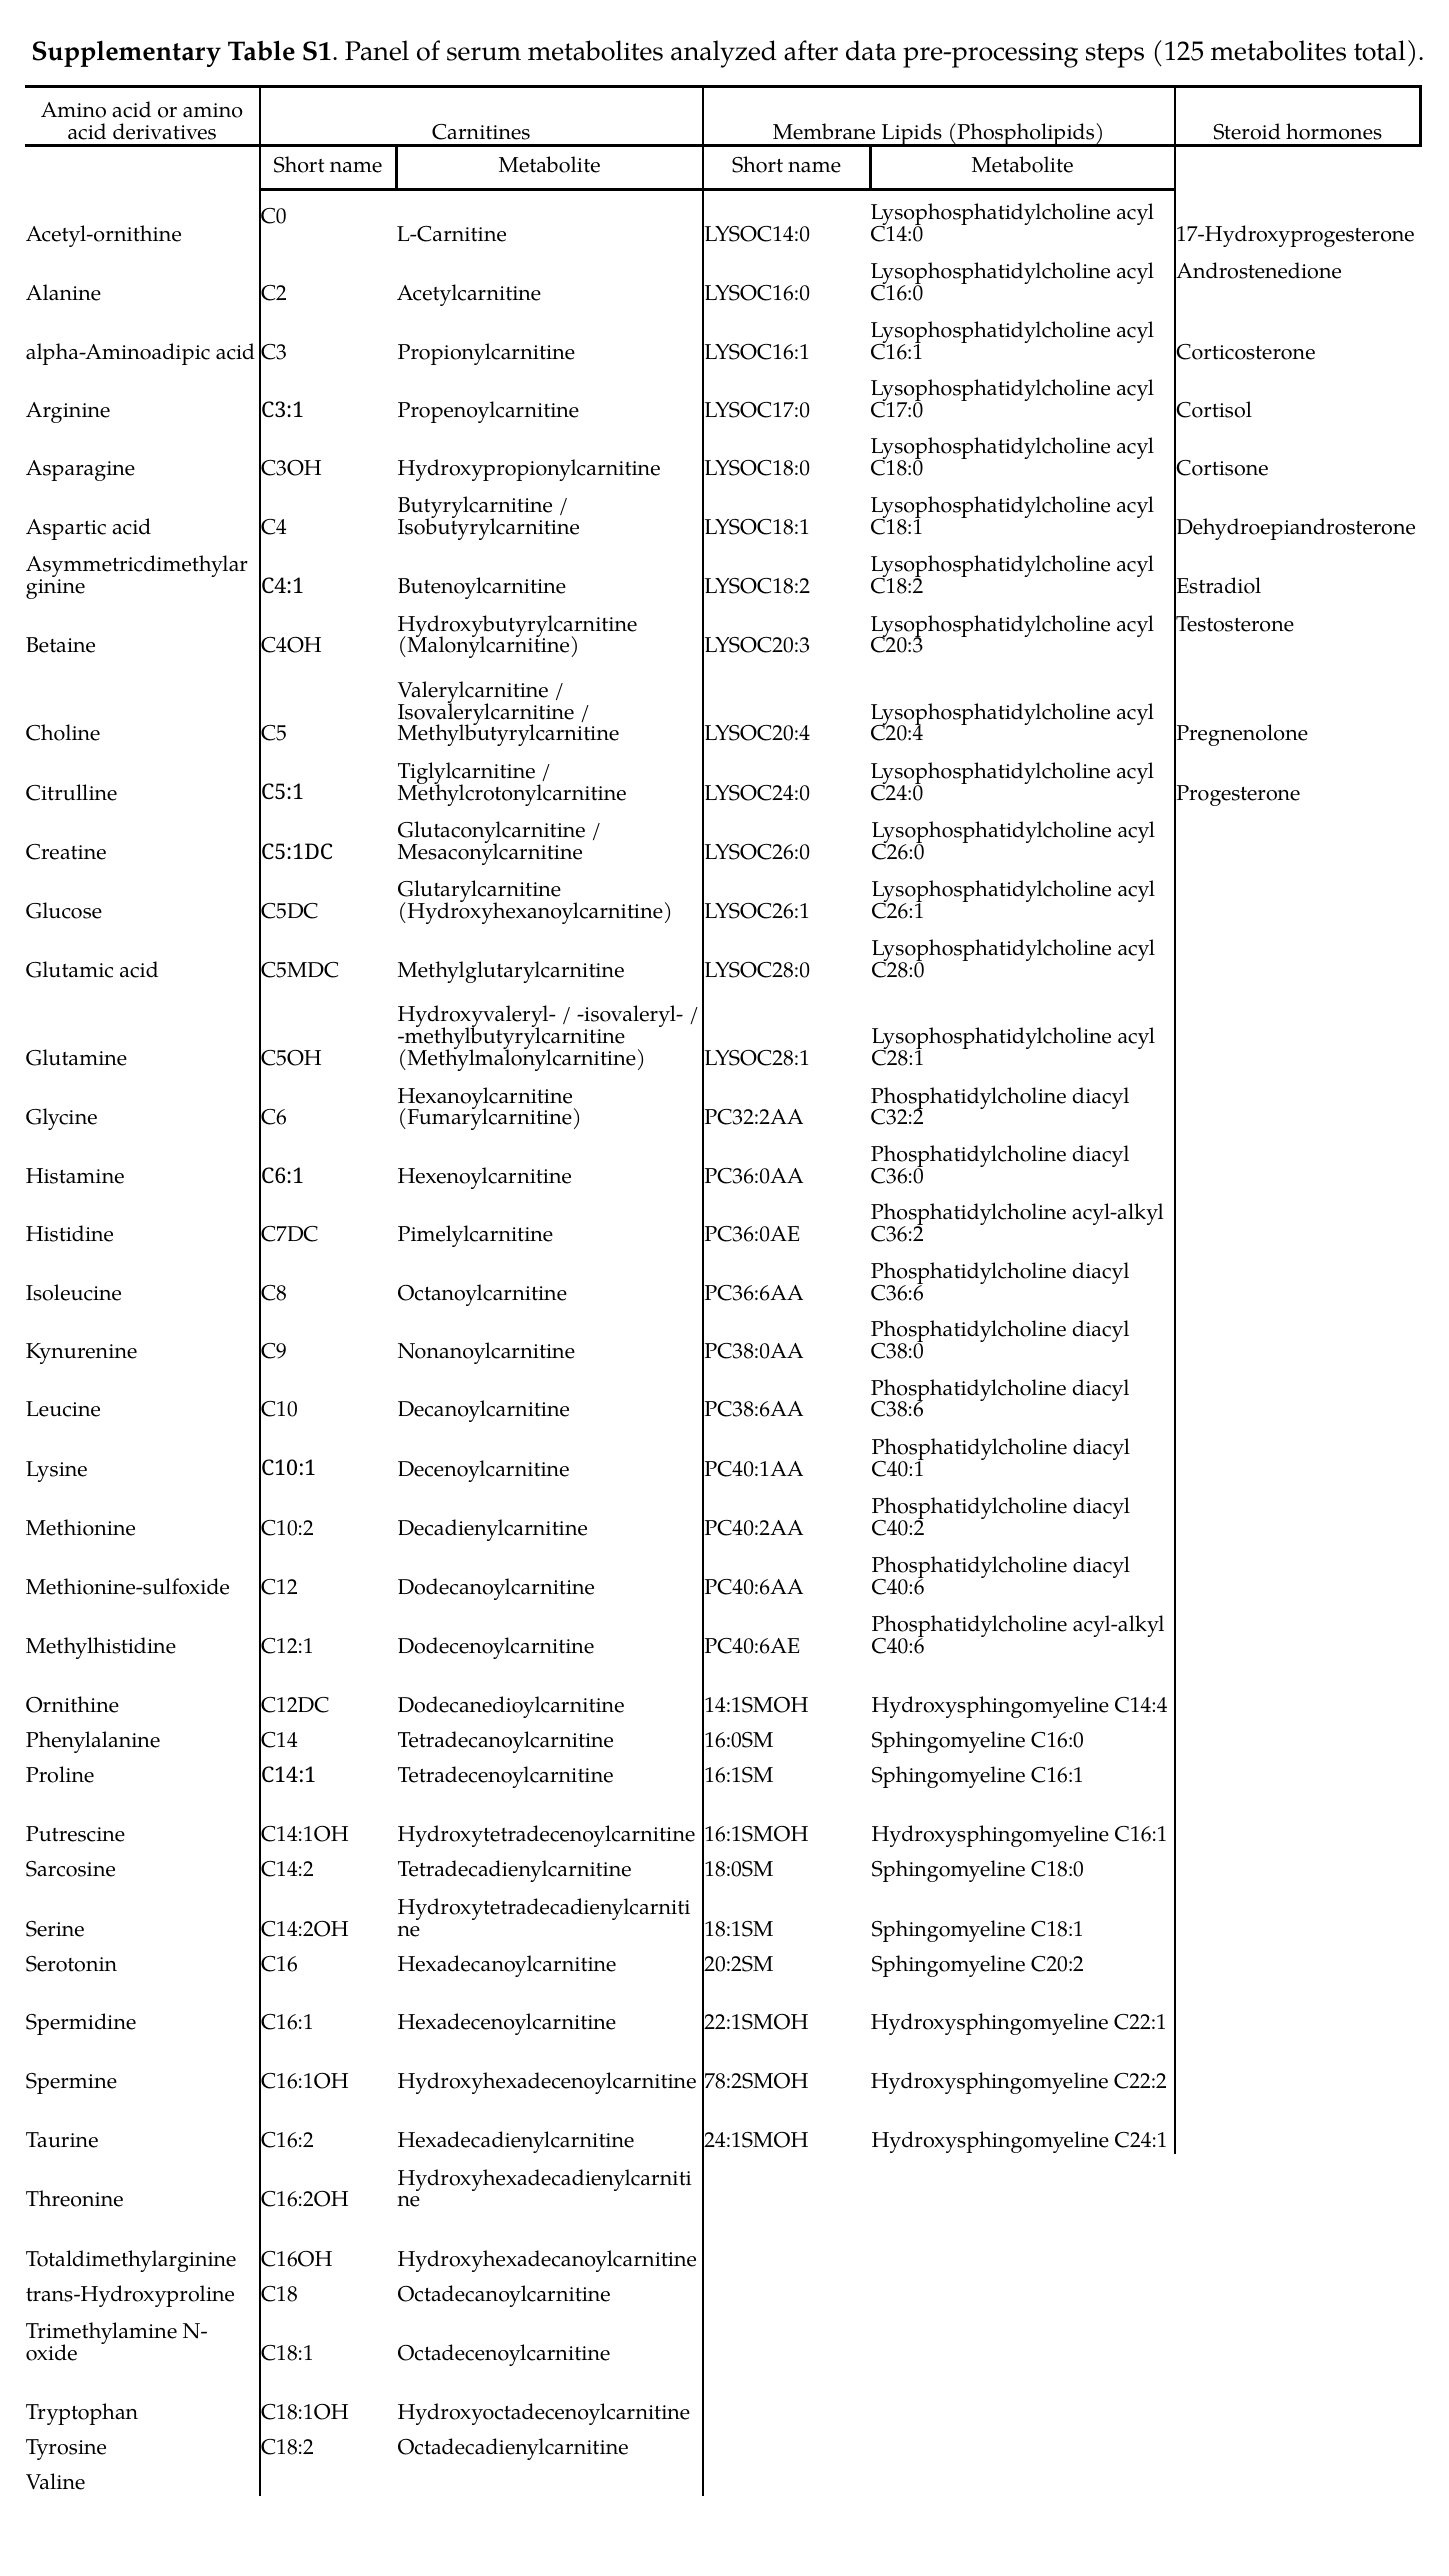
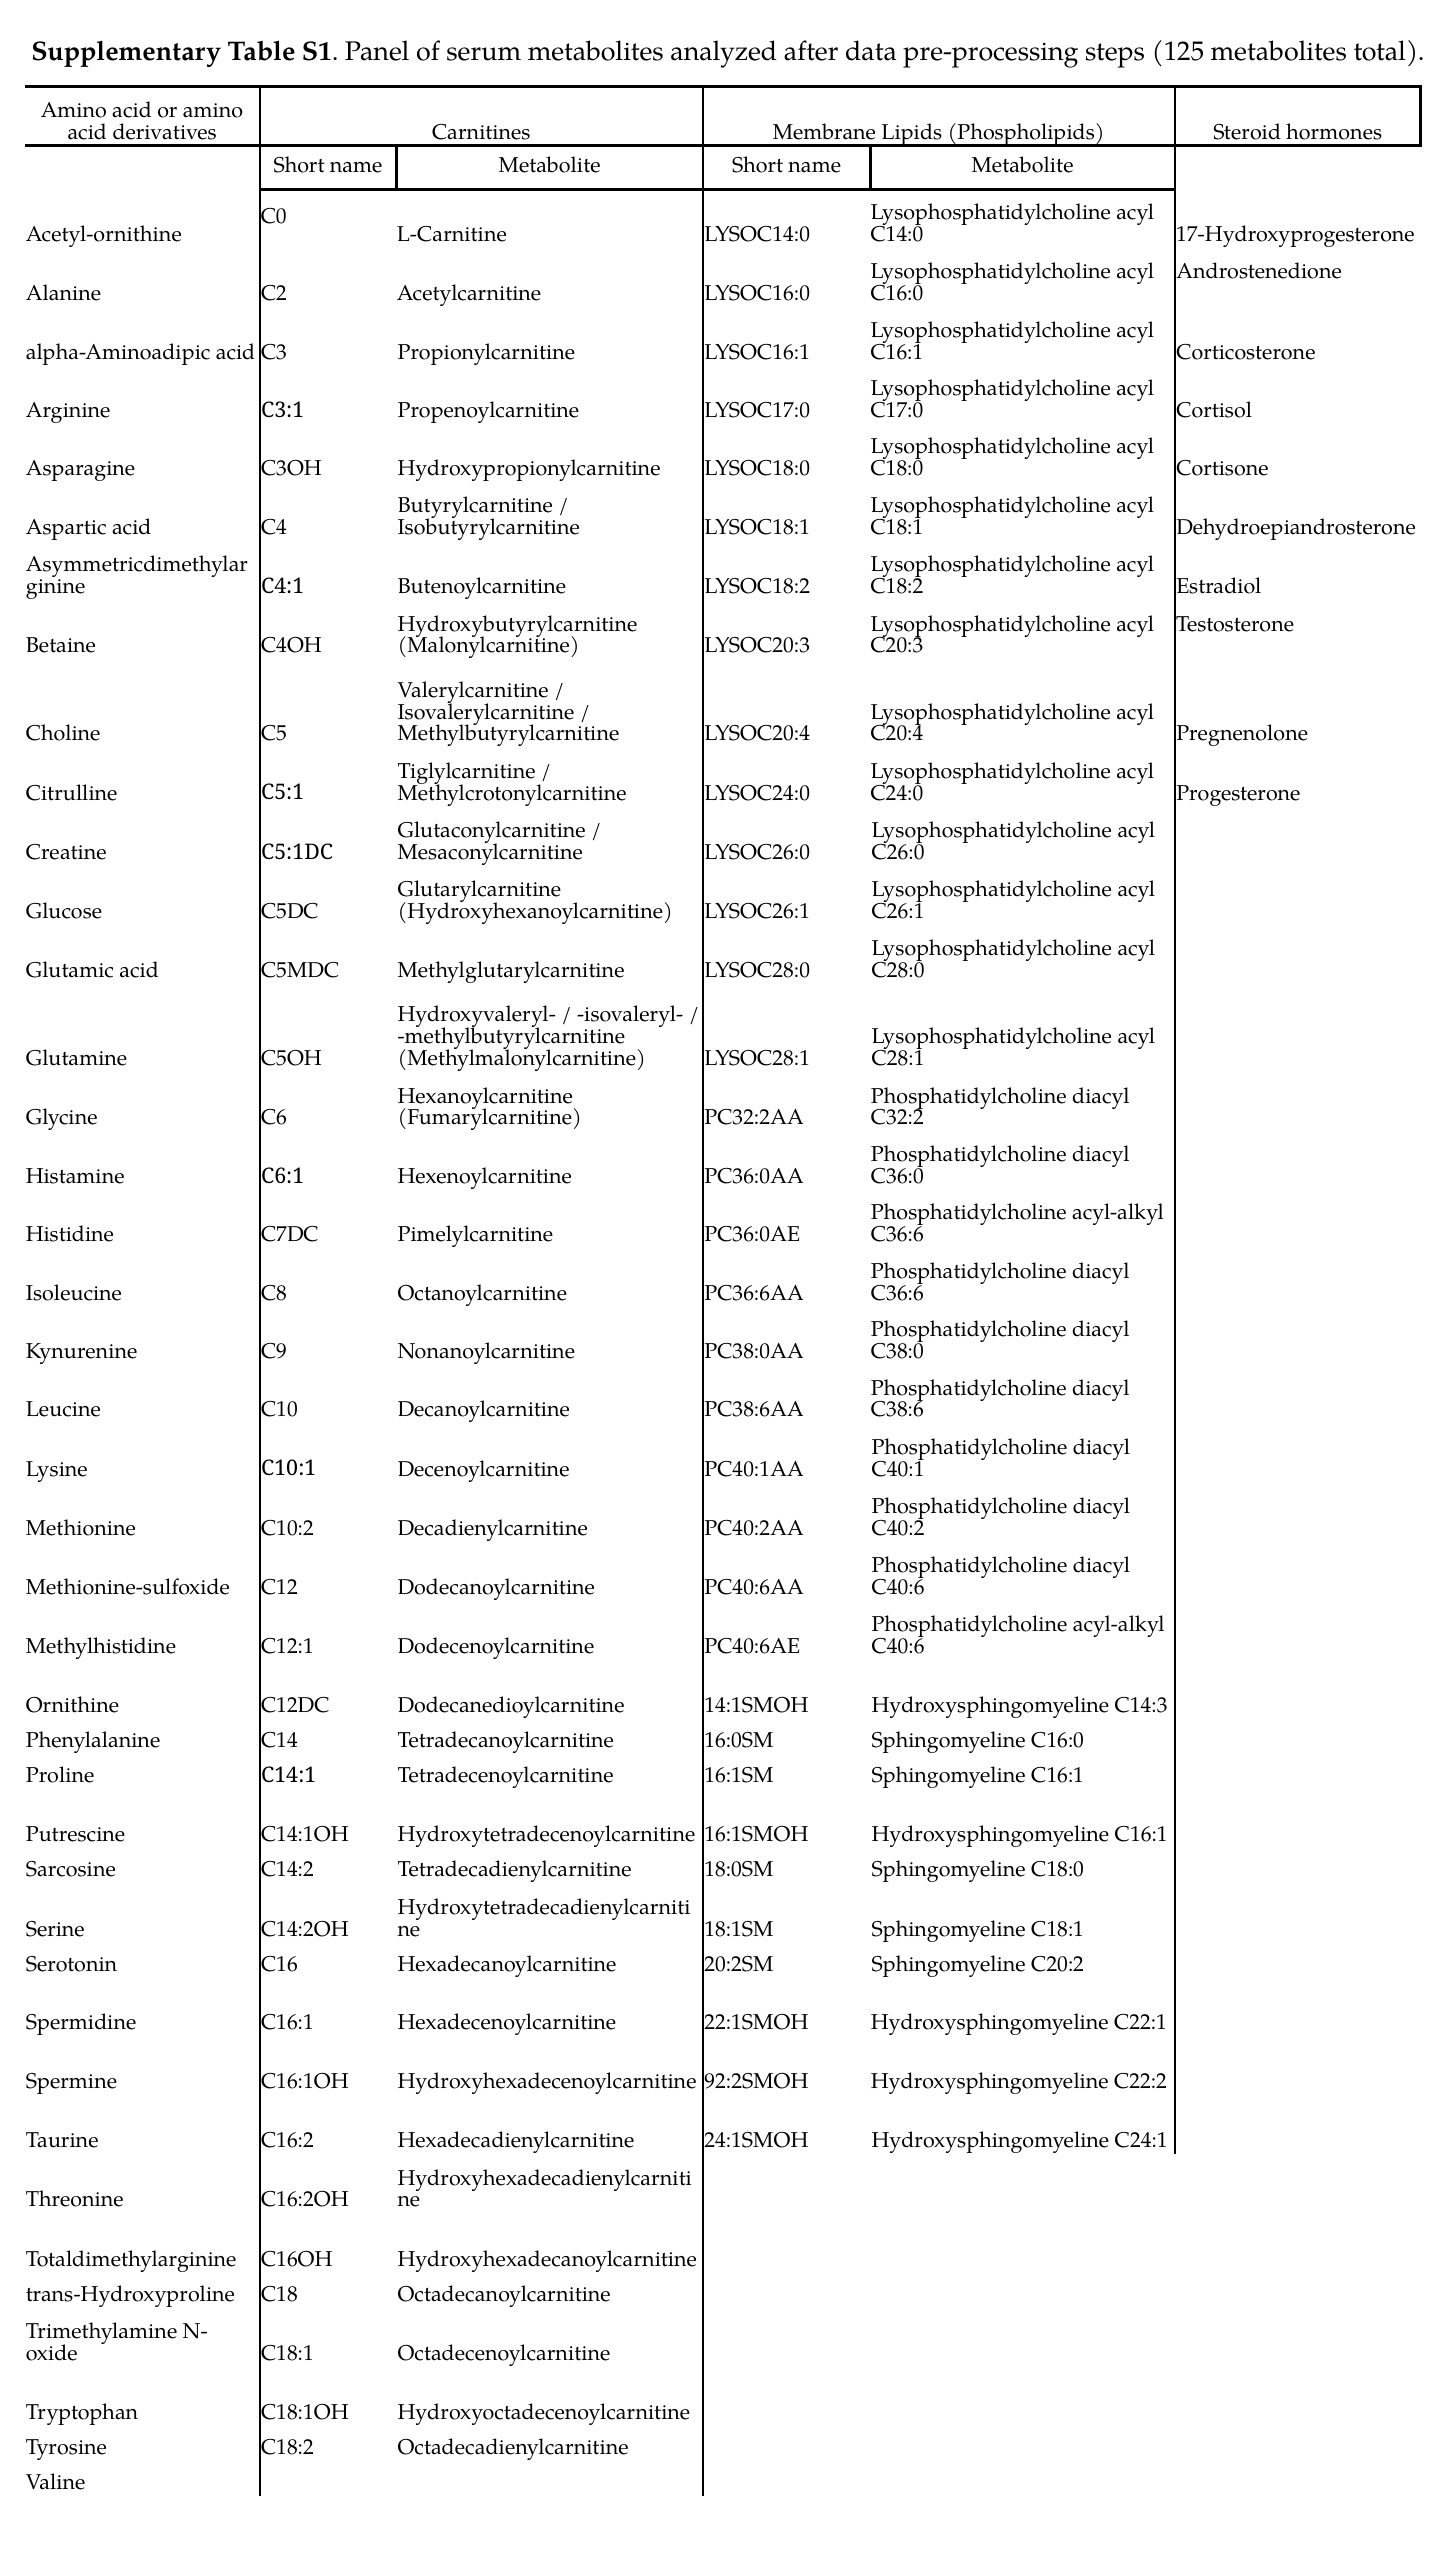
C36:2: C36:2 -> C36:6 (897, 1235)
C14:4: C14:4 -> C14:3 (1141, 1706)
78:2SMOH: 78:2SMOH -> 92:2SMOH (756, 2082)
